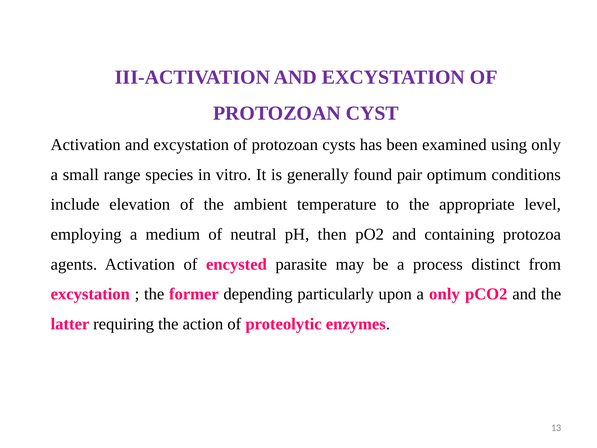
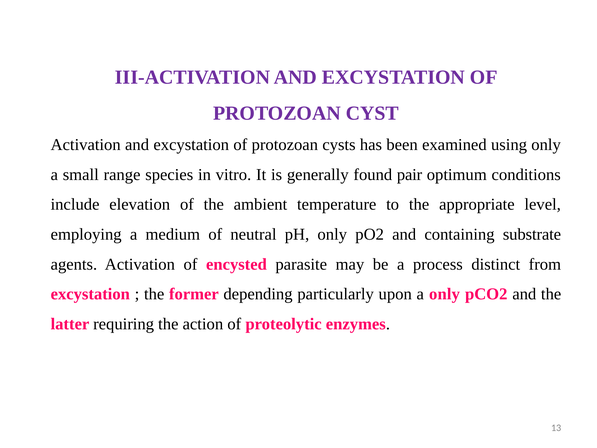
pH then: then -> only (332, 234)
protozoa: protozoa -> substrate (532, 234)
